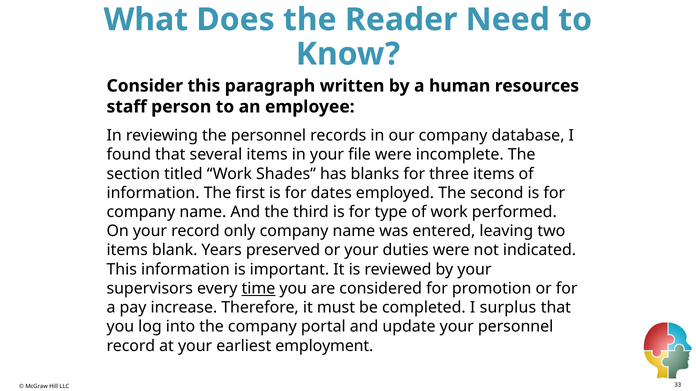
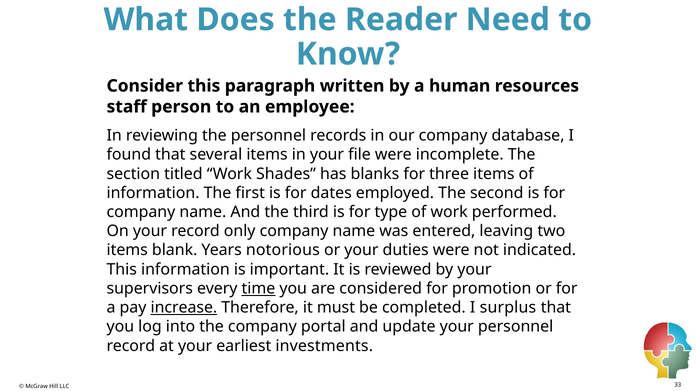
preserved: preserved -> notorious (283, 251)
increase underline: none -> present (184, 308)
employment: employment -> investments (324, 346)
